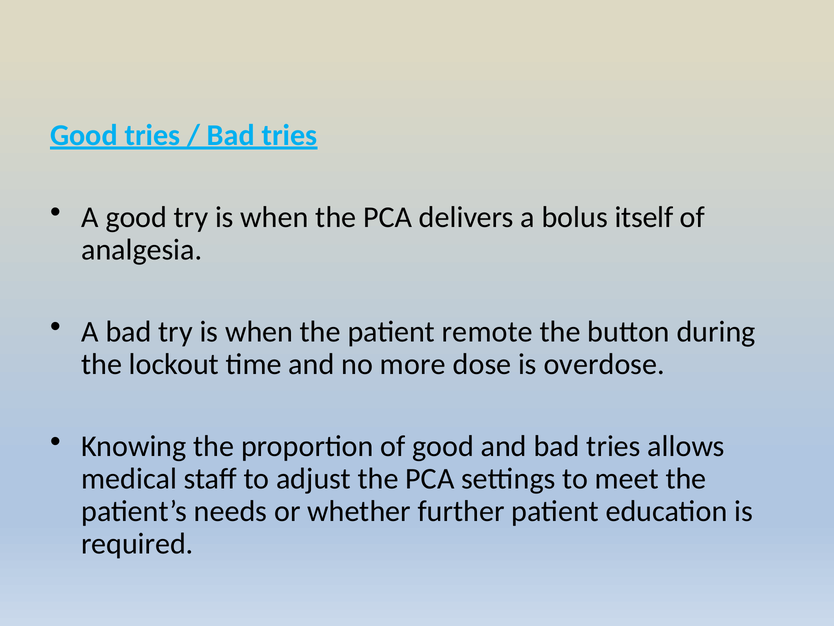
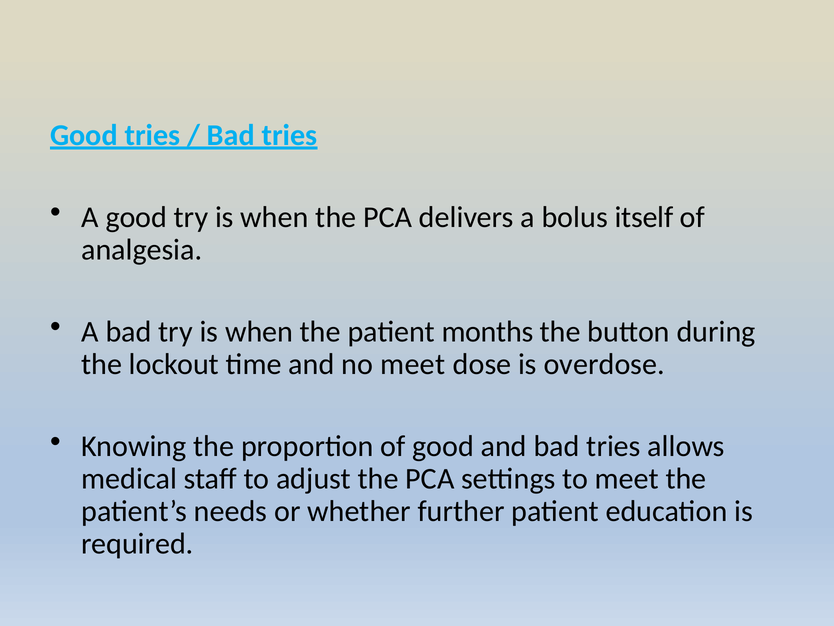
remote: remote -> months (488, 332)
no more: more -> meet (413, 364)
